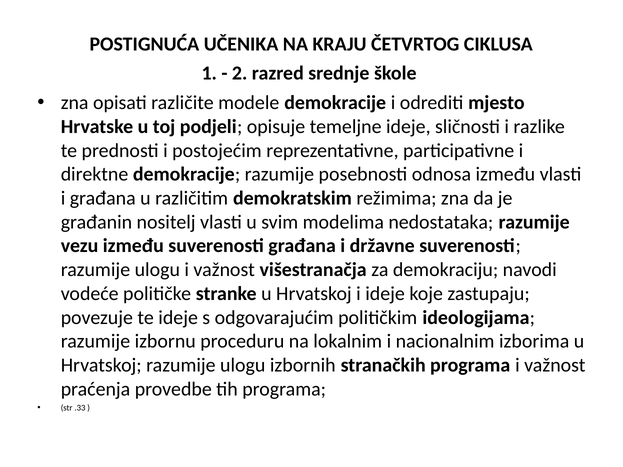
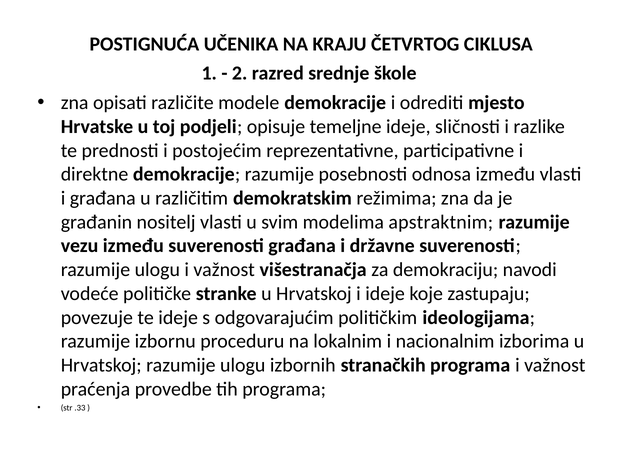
nedostataka: nedostataka -> apstraktnim (441, 222)
